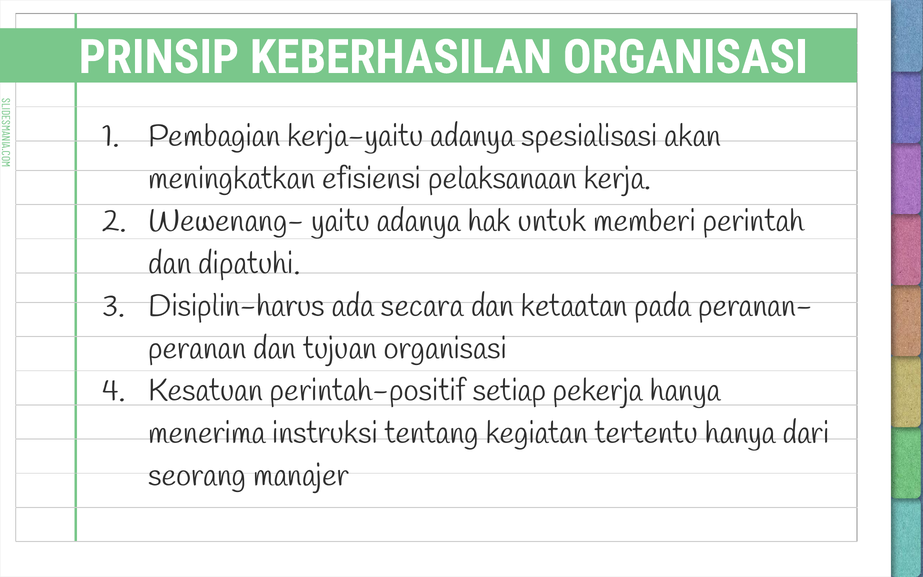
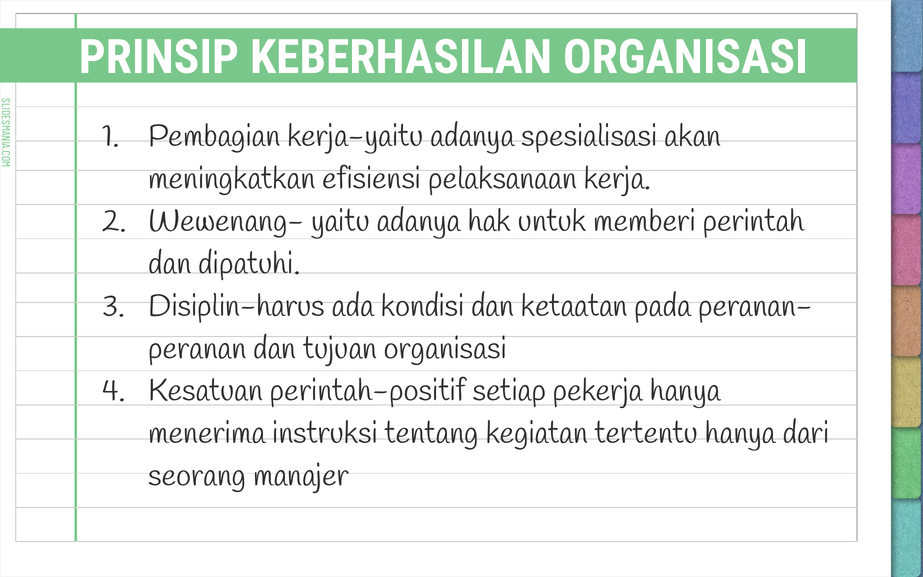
secara: secara -> kondisi (423, 306)
